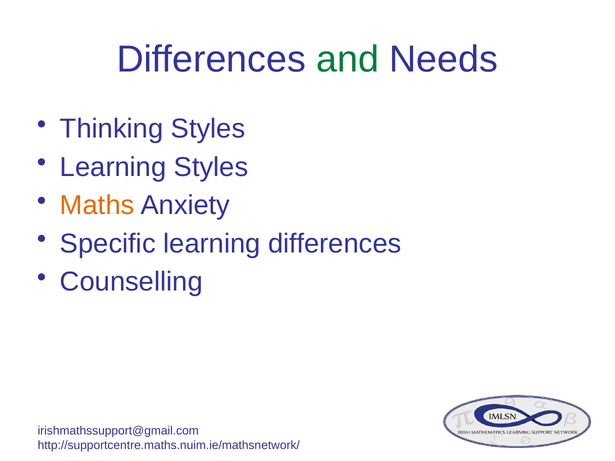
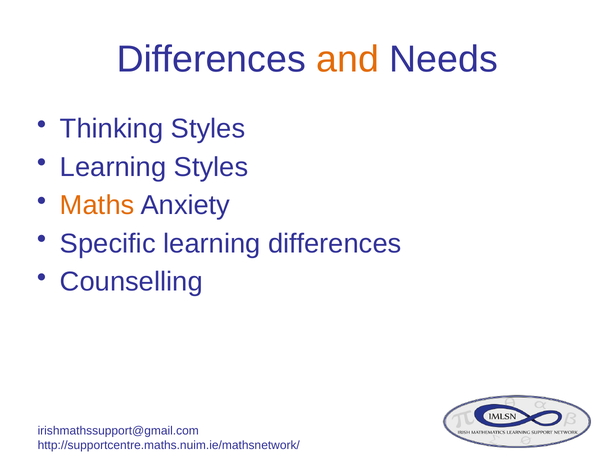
and colour: green -> orange (348, 60)
